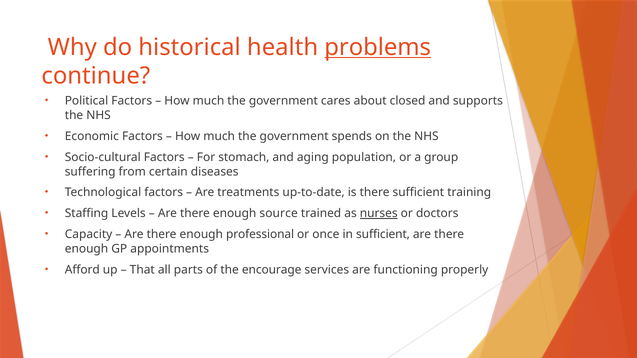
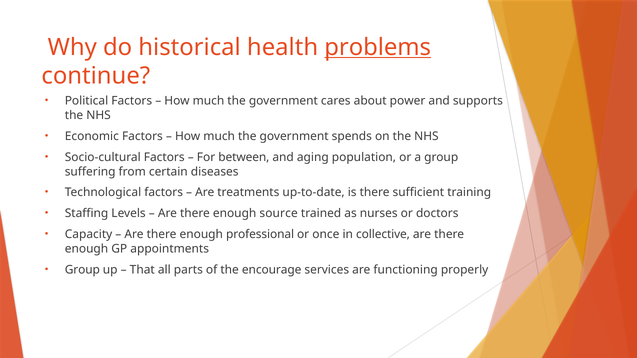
closed: closed -> power (408, 101)
stomach: stomach -> between (244, 157)
nurses underline: present -> none (379, 214)
in sufficient: sufficient -> collective (383, 235)
Afford: Afford -> Group (82, 270)
